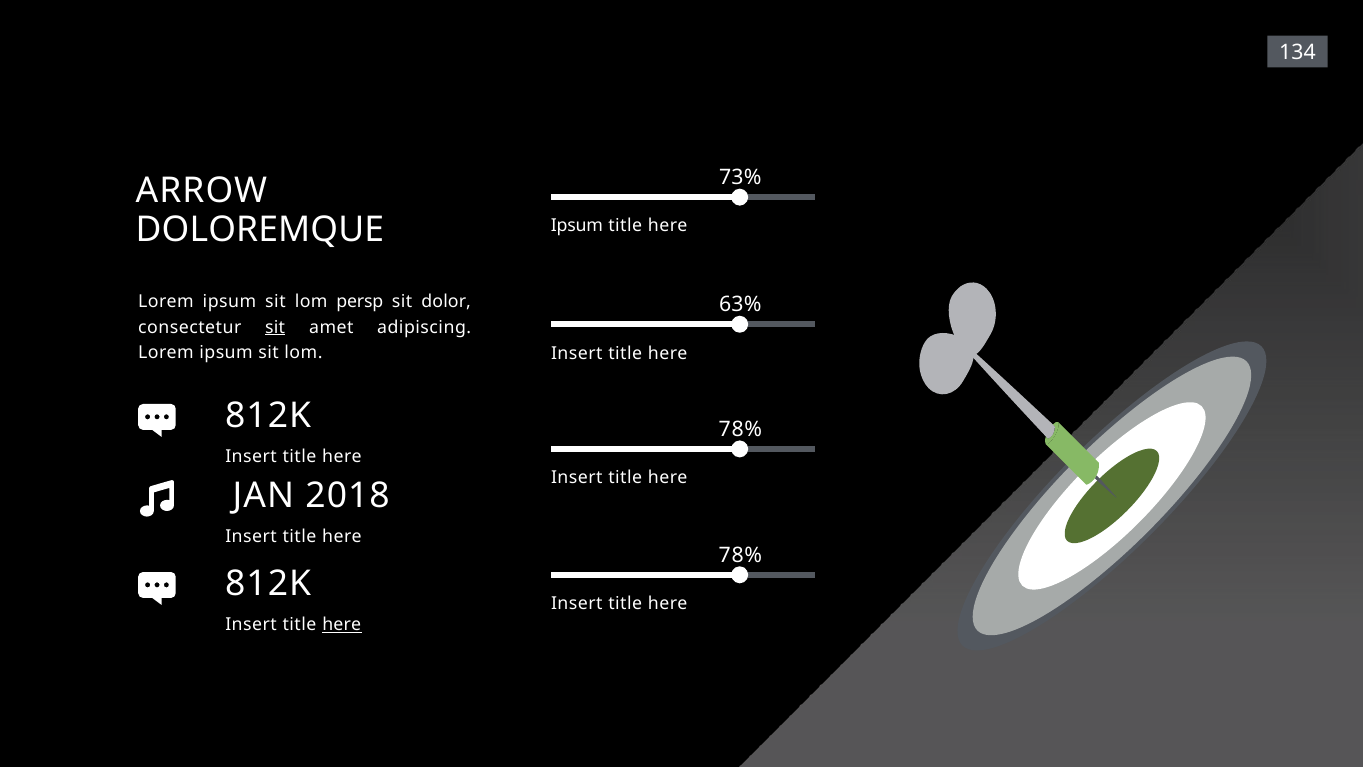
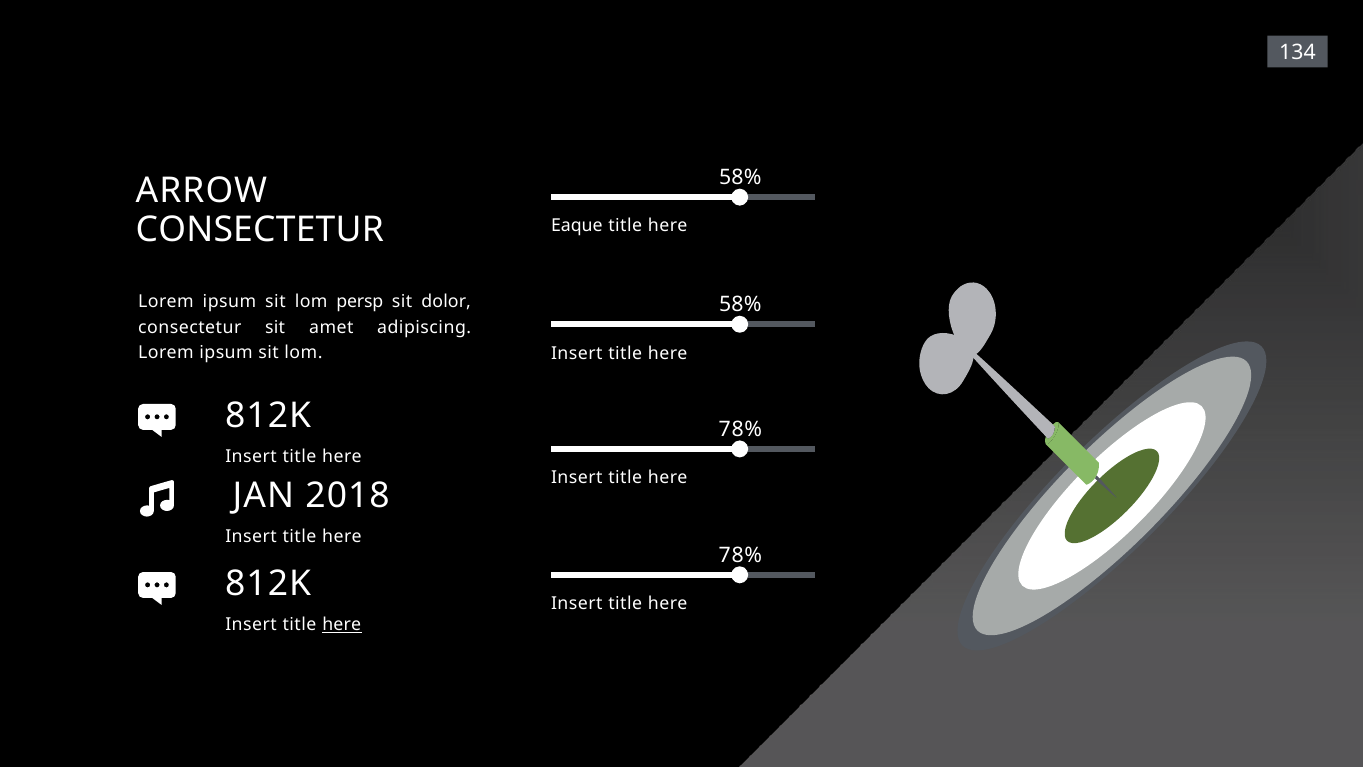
73%: 73% -> 58% (740, 177)
DOLOREMQUE: DOLOREMQUE -> CONSECTETUR (260, 229)
Ipsum: Ipsum -> Eaque (577, 226)
63%: 63% -> 58% (740, 304)
sit underline: present -> none (275, 327)
